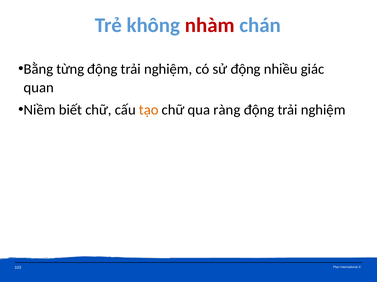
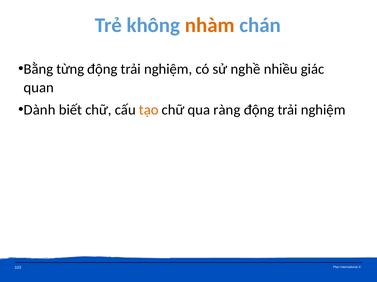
nhàm colour: red -> orange (210, 25)
sử động: động -> nghề (246, 69)
Niềm: Niềm -> Dành (40, 110)
